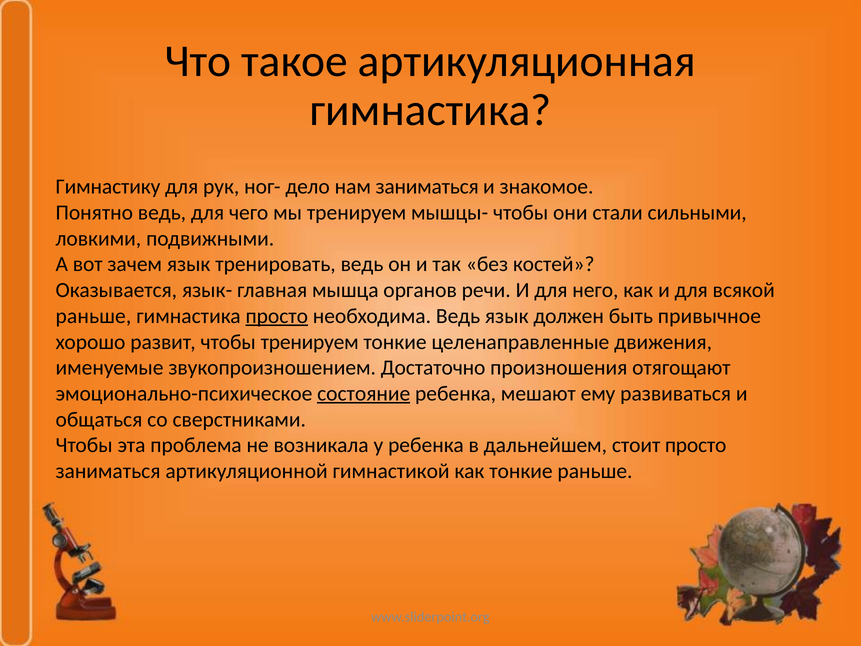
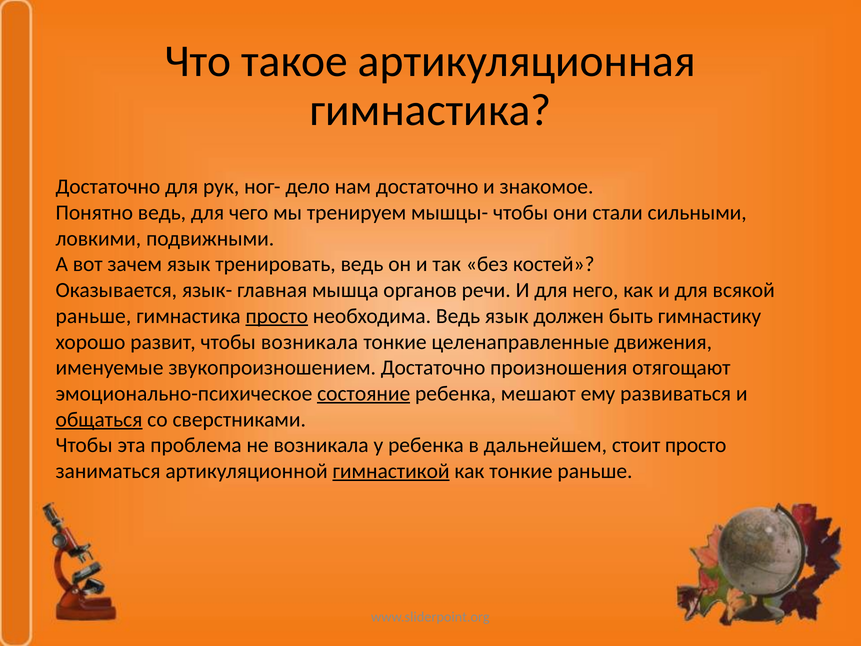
Гимнастику: Гимнастику -> Достаточно (108, 187)
нам заниматься: заниматься -> достаточно (427, 187)
привычное: привычное -> гимнастику (710, 316)
чтобы тренируем: тренируем -> возникала (310, 342)
общаться underline: none -> present (99, 419)
гимнастикой underline: none -> present (391, 471)
